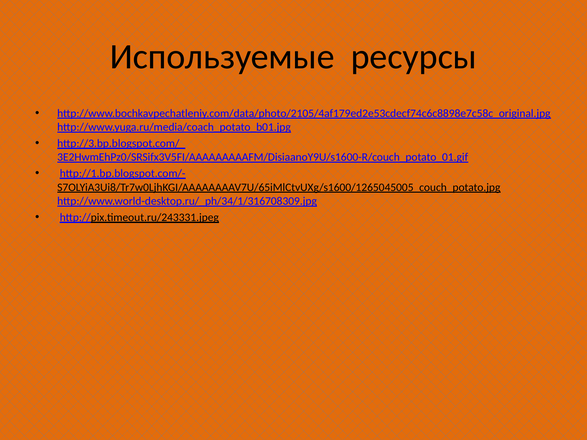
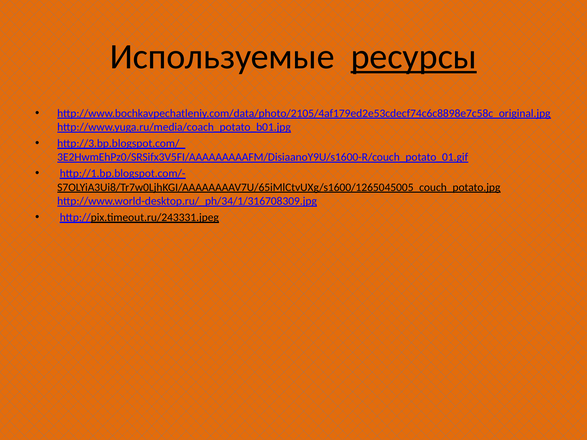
ресурсы underline: none -> present (414, 57)
